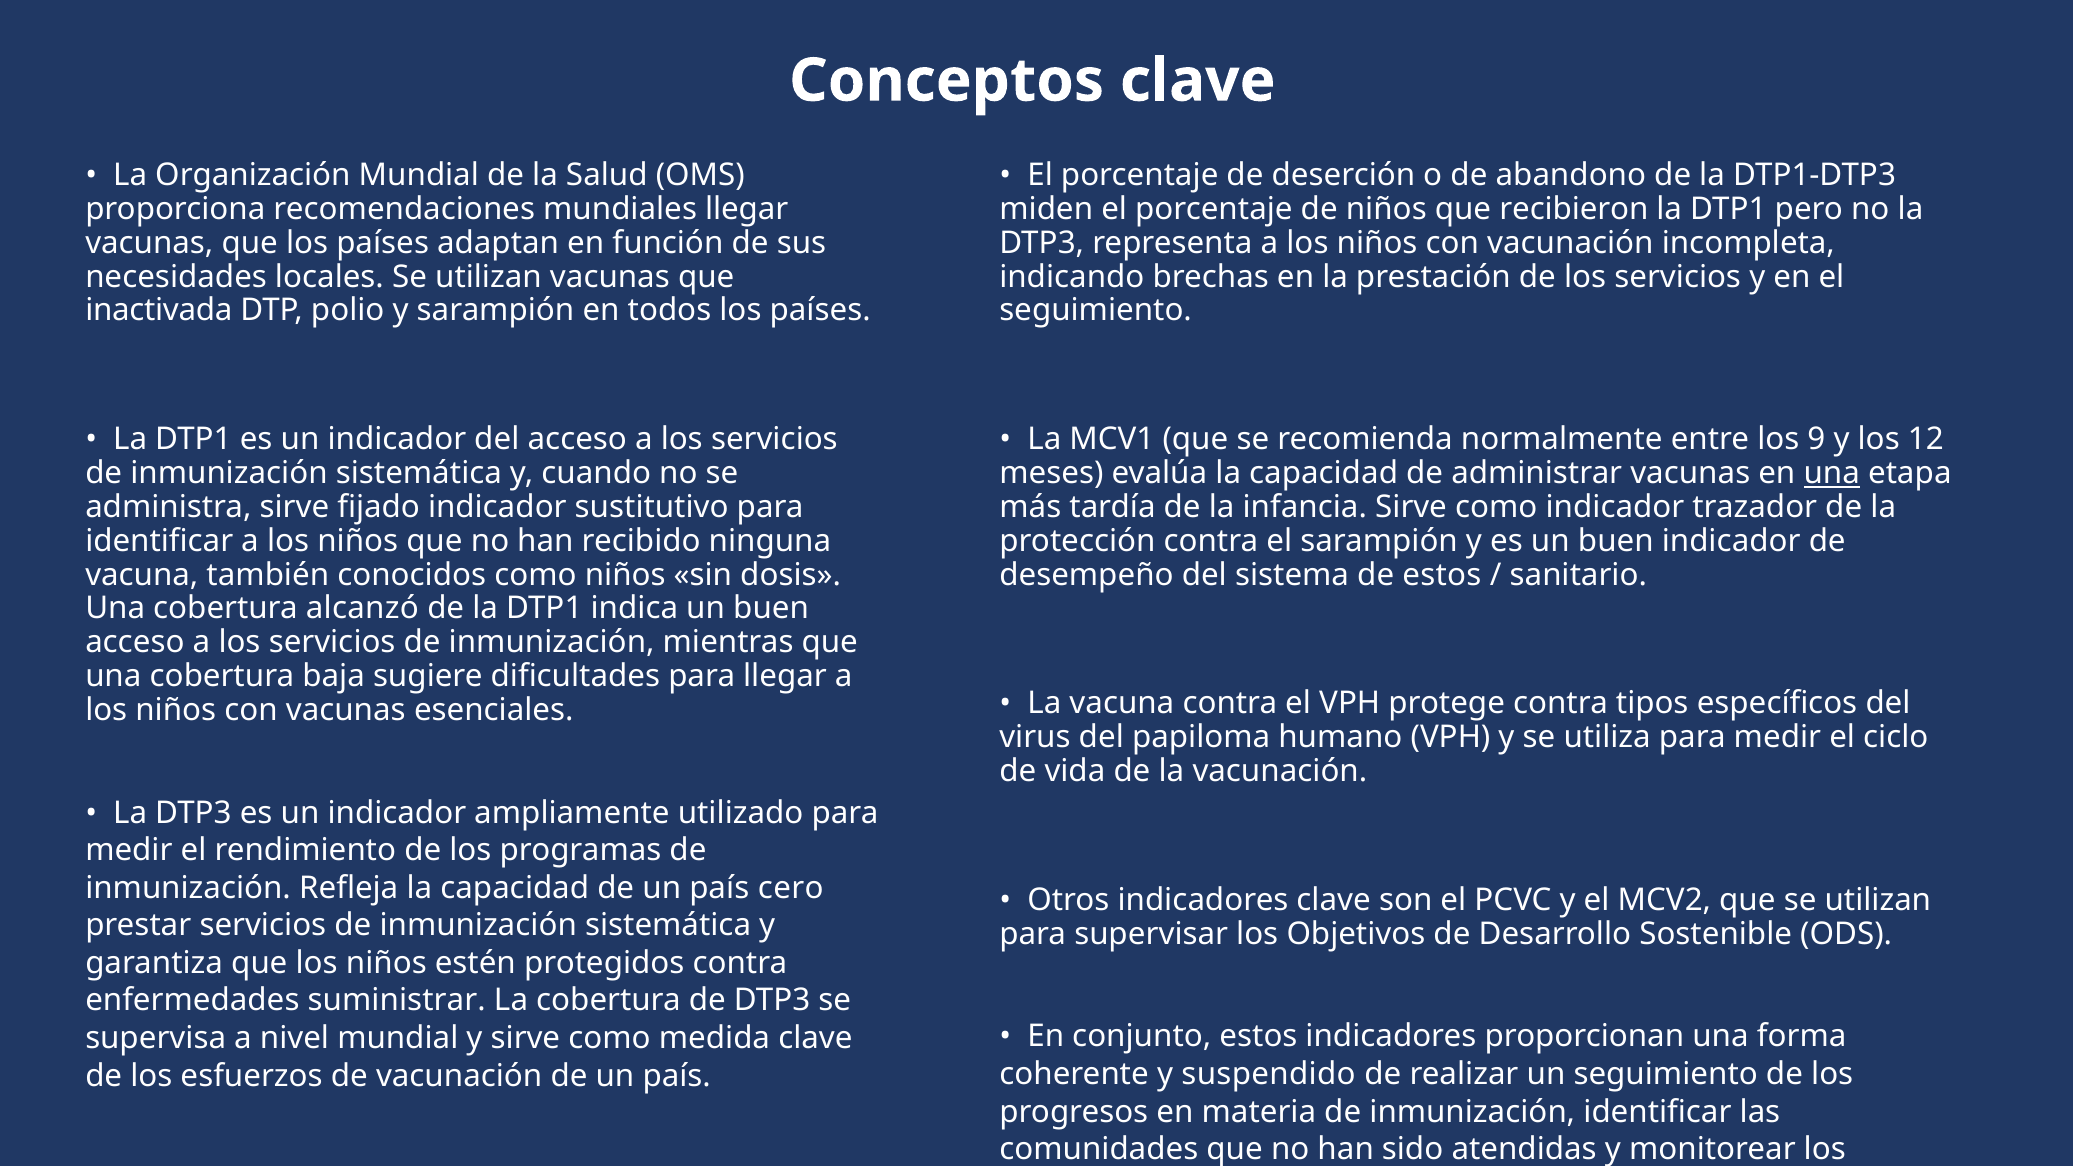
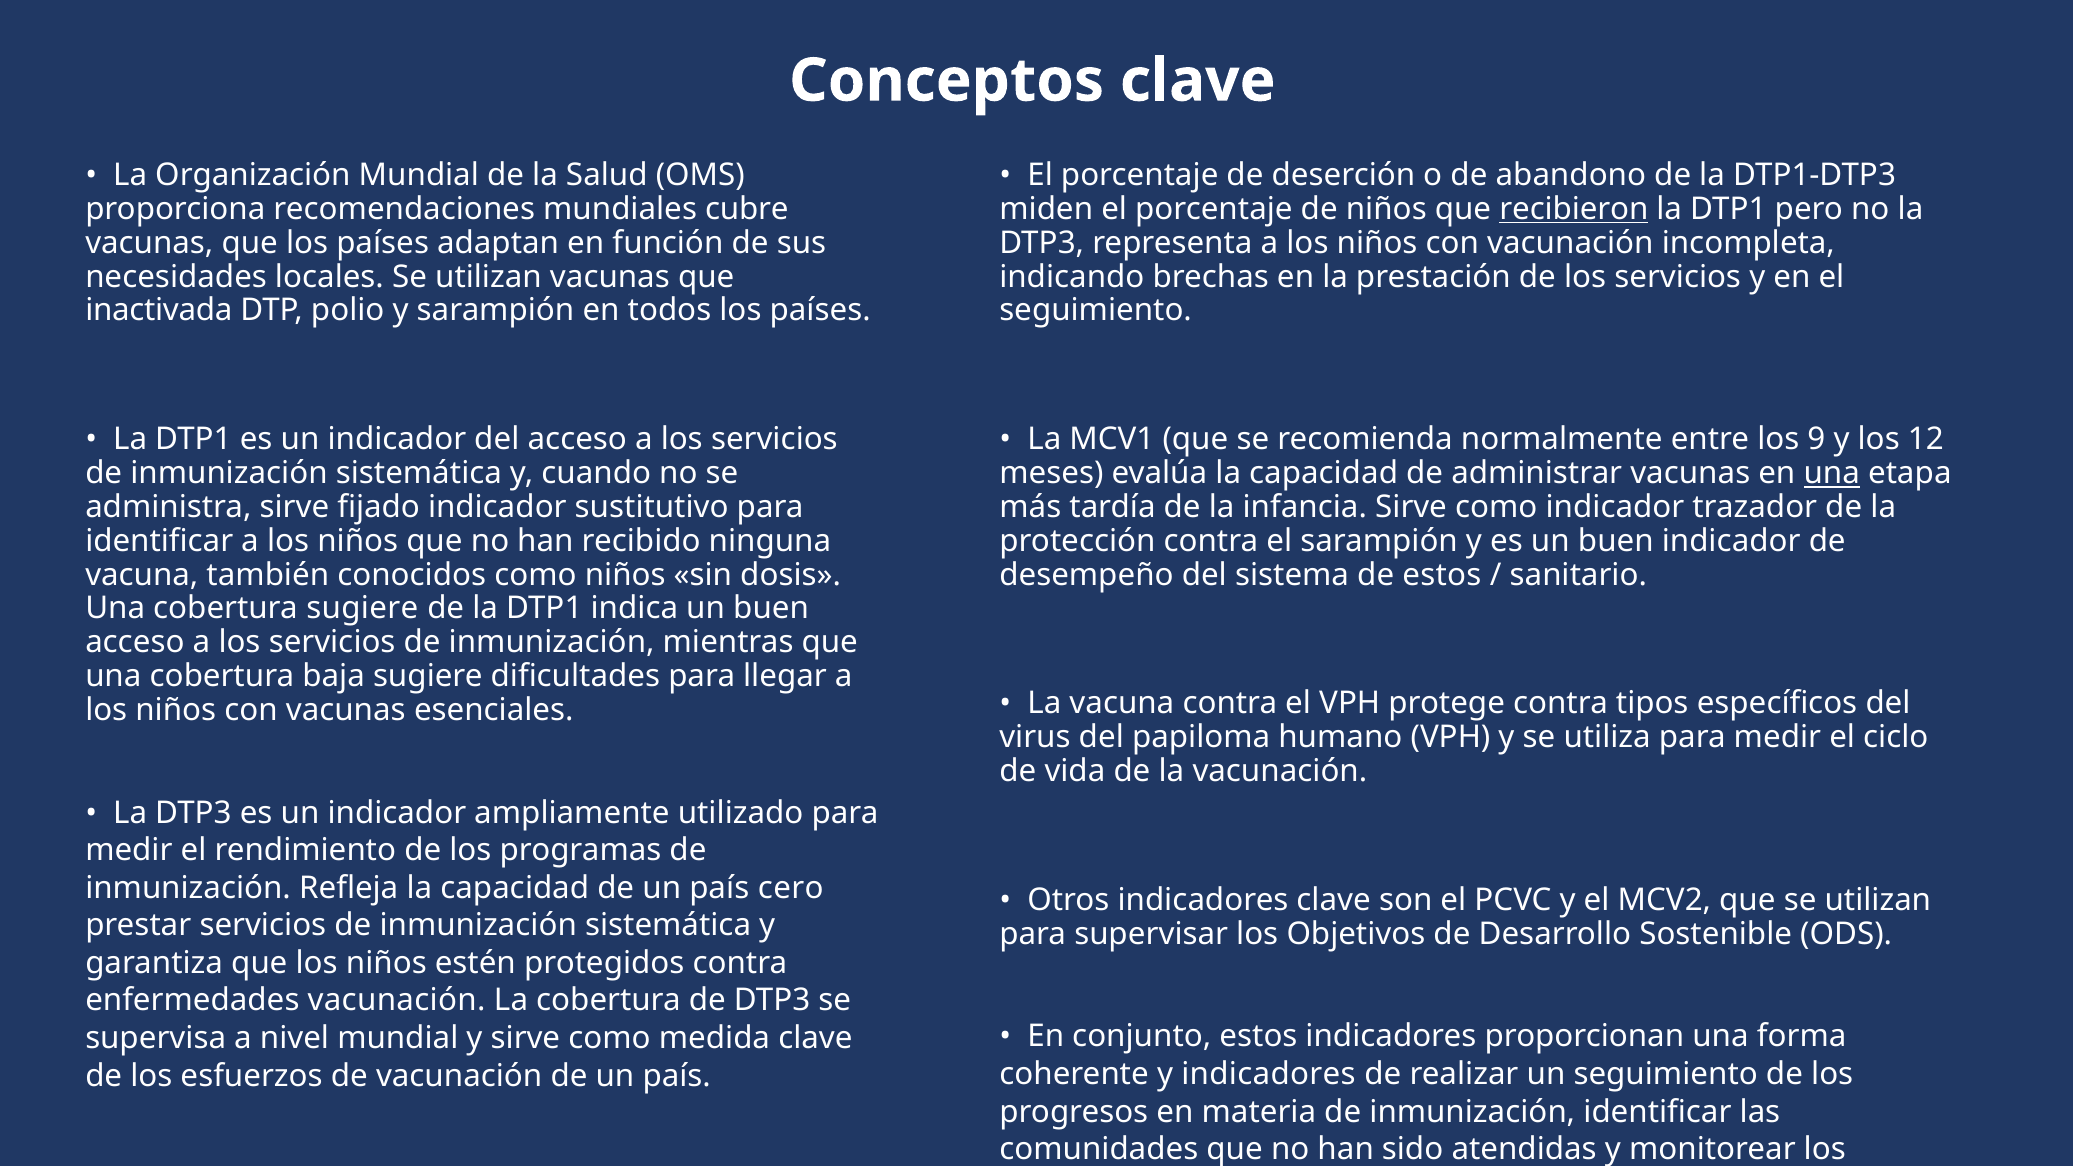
mundiales llegar: llegar -> cubre (747, 209)
recibieron underline: none -> present (1574, 209)
cobertura alcanzó: alcanzó -> sugiere (362, 609)
enfermedades suministrar: suministrar -> vacunación (397, 1001)
y suspendido: suspendido -> indicadores (1269, 1074)
